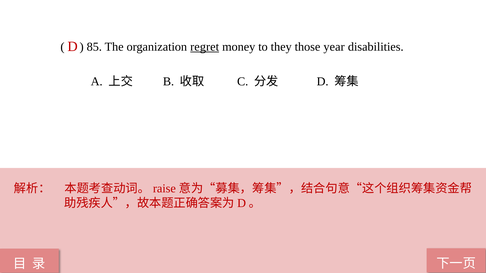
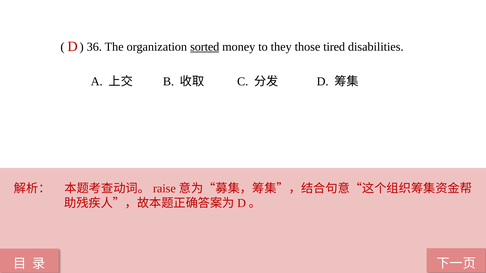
85: 85 -> 36 (94, 47)
regret: regret -> sorted (205, 47)
year: year -> tired (334, 47)
